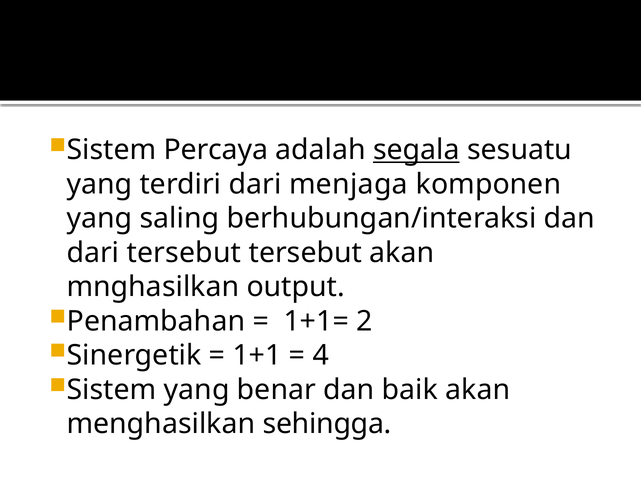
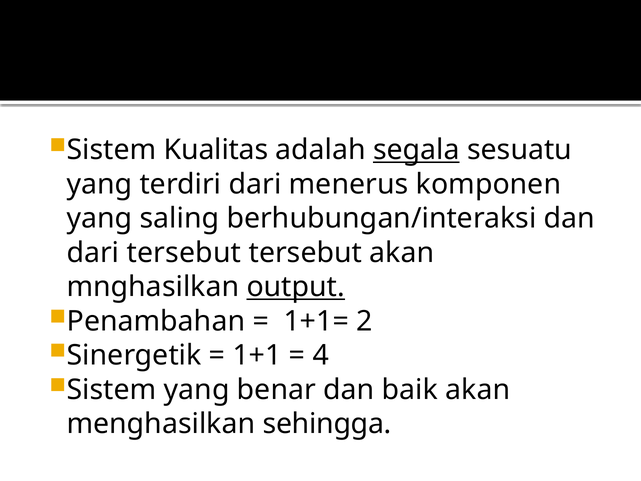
Percaya: Percaya -> Kualitas (216, 150)
menjaga: menjaga -> menerus (349, 184)
output underline: none -> present (296, 287)
